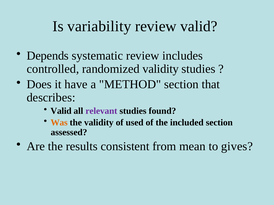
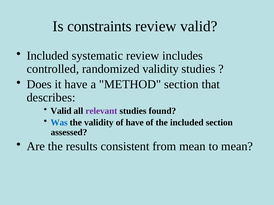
variability: variability -> constraints (99, 26)
Depends: Depends -> Included (48, 56)
Was colour: orange -> blue (59, 123)
of used: used -> have (135, 123)
to gives: gives -> mean (237, 147)
